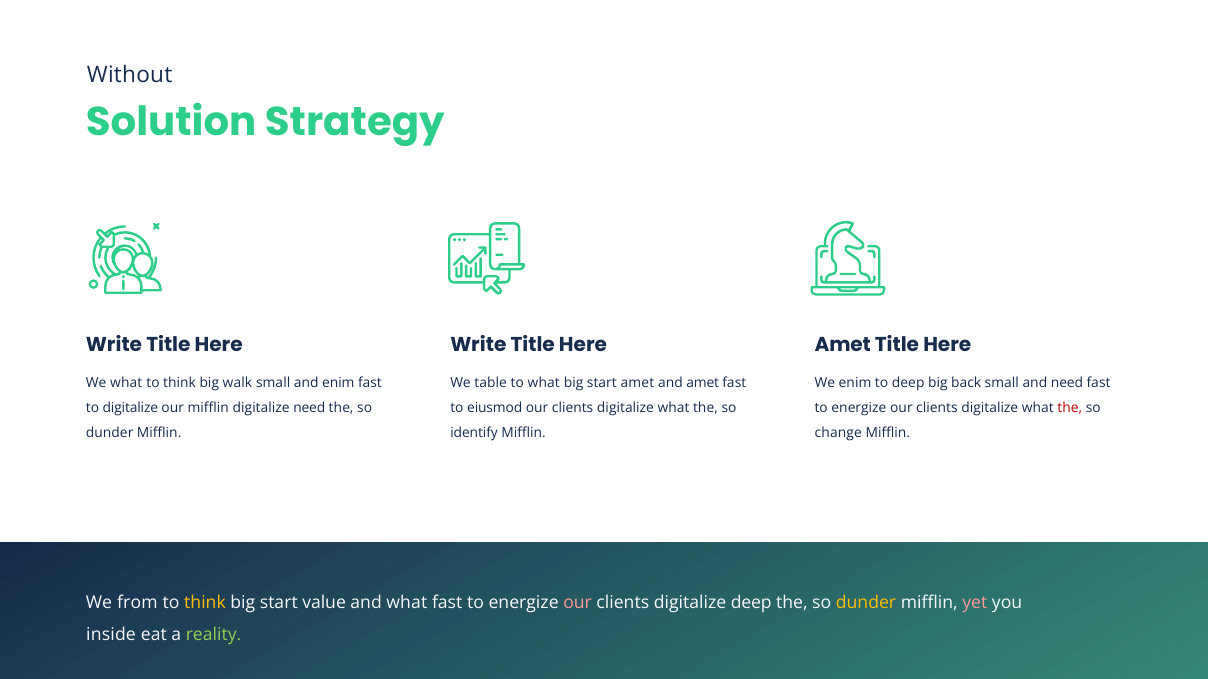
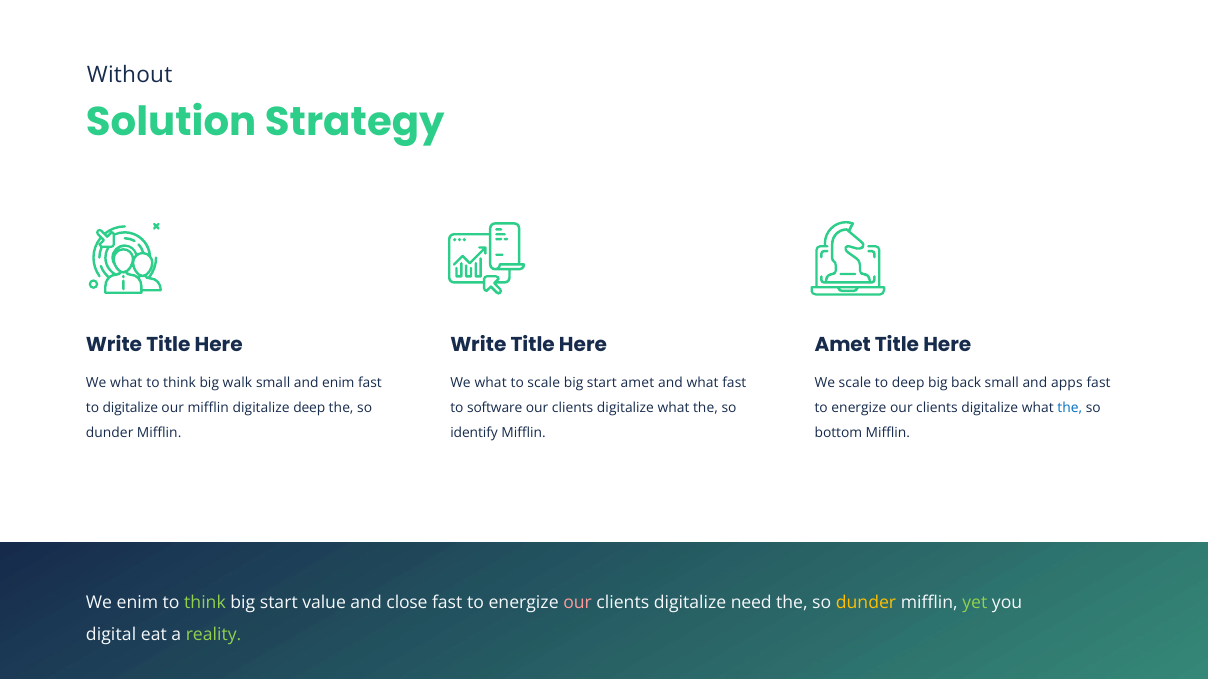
table: table -> what (491, 383)
to what: what -> scale (544, 383)
and amet: amet -> what (703, 383)
We enim: enim -> scale (855, 383)
and need: need -> apps (1067, 383)
digitalize need: need -> deep (309, 408)
eiusmod: eiusmod -> software (495, 408)
the colour: red -> blue (1070, 408)
change: change -> bottom (838, 433)
We from: from -> enim (137, 603)
think colour: yellow -> light green (205, 603)
and what: what -> close (407, 603)
digitalize deep: deep -> need (751, 603)
yet colour: pink -> light green (975, 603)
inside: inside -> digital (111, 635)
